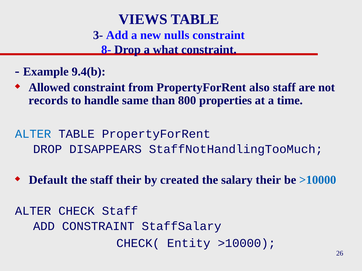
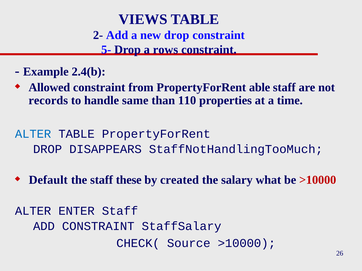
3-: 3- -> 2- (98, 35)
new nulls: nulls -> drop (177, 35)
8-: 8- -> 5- (106, 50)
what: what -> rows (166, 50)
9.4(b: 9.4(b -> 2.4(b (89, 72)
also: also -> able (260, 88)
800: 800 -> 110 (187, 101)
staff their: their -> these (129, 180)
salary their: their -> what (268, 180)
>10000 colour: blue -> red (318, 180)
CHECK: CHECK -> ENTER (77, 211)
Entity: Entity -> Source (189, 244)
